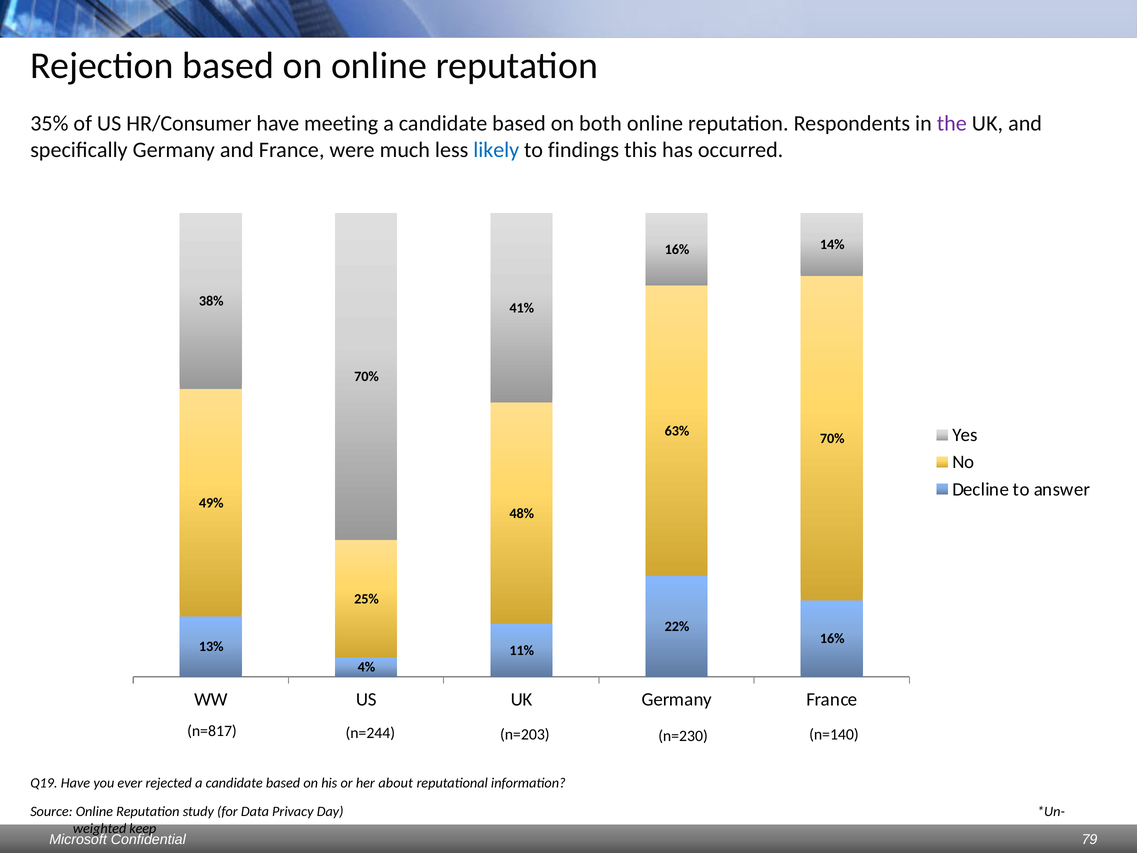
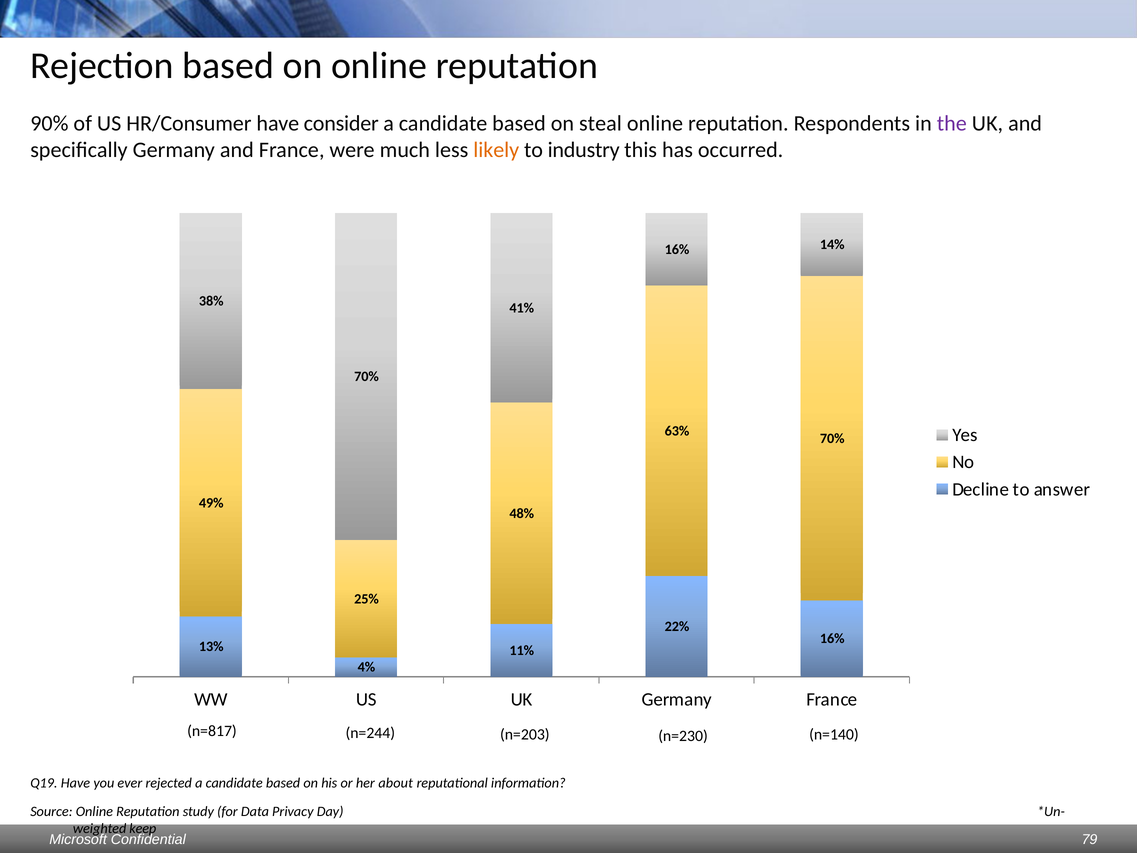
35%: 35% -> 90% (49, 123)
meeting: meeting -> consider (341, 123)
both: both -> steal (600, 123)
likely colour: blue -> orange (496, 150)
findings: findings -> industry (584, 150)
